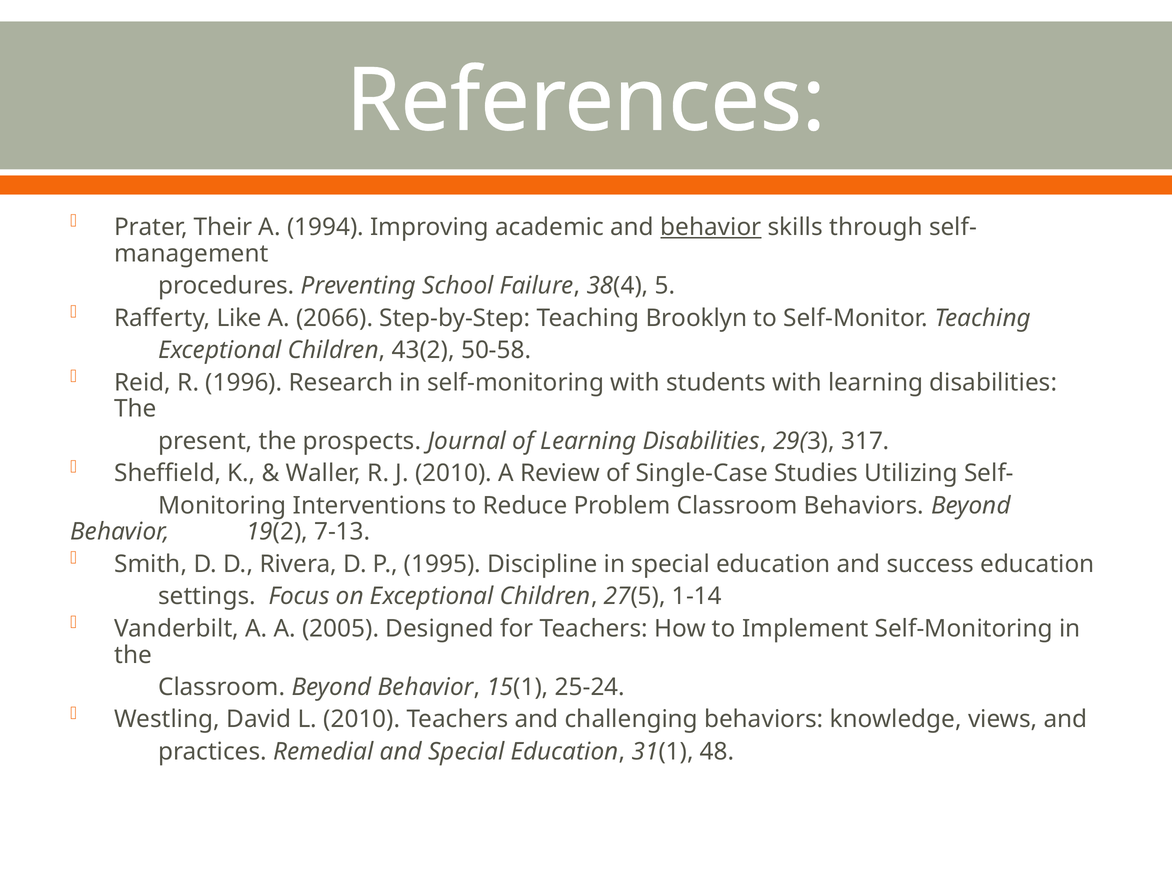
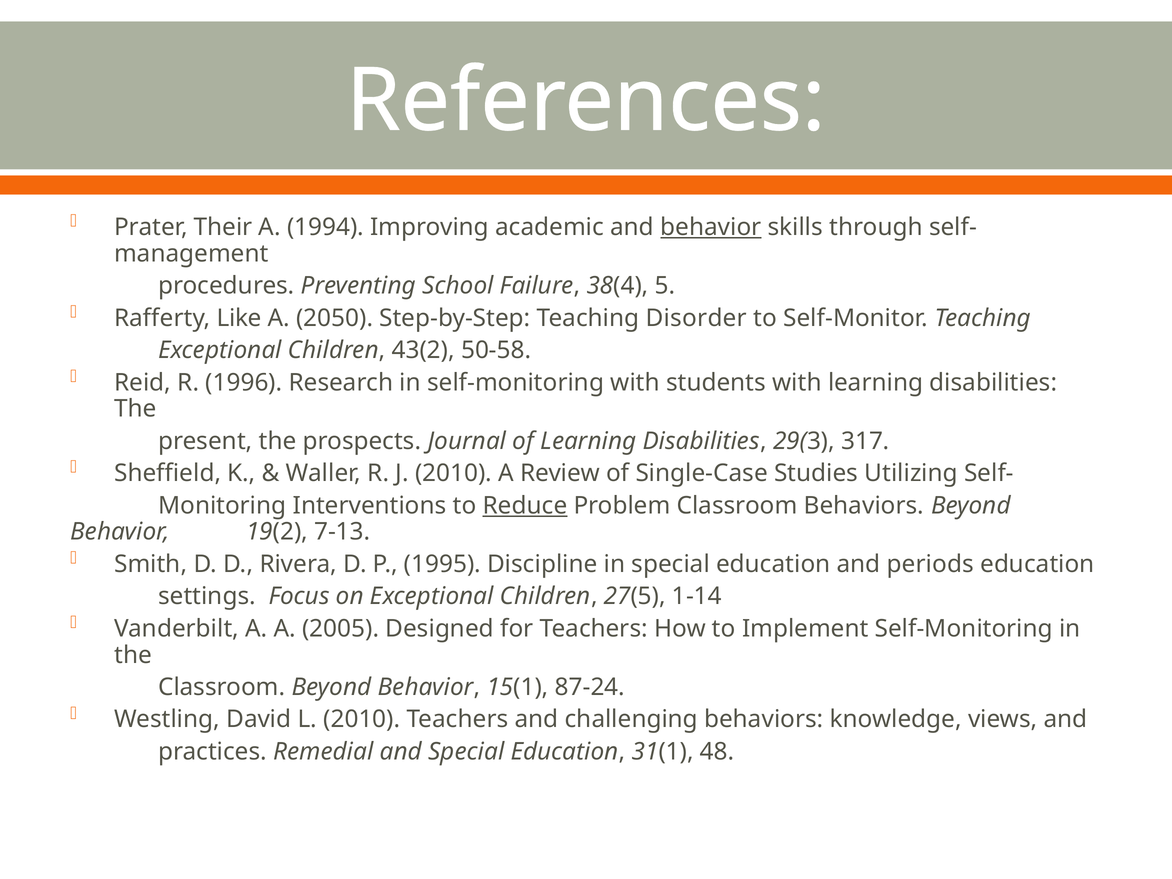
2066: 2066 -> 2050 (335, 318)
Brooklyn: Brooklyn -> Disorder (696, 318)
Reduce underline: none -> present (525, 506)
success: success -> periods (930, 564)
25-24: 25-24 -> 87-24 (590, 687)
